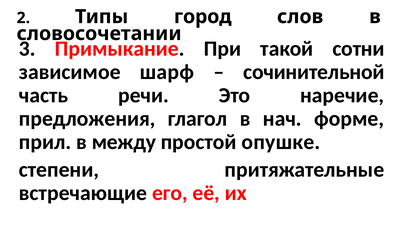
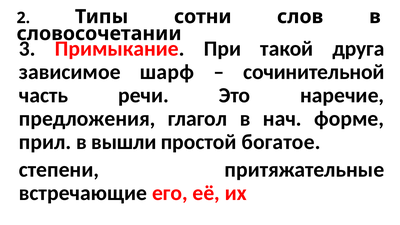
город: город -> сотни (203, 17)
сотни: сотни -> друга (358, 49)
между: между -> вышли (124, 142)
опушке: опушке -> богатое (281, 142)
